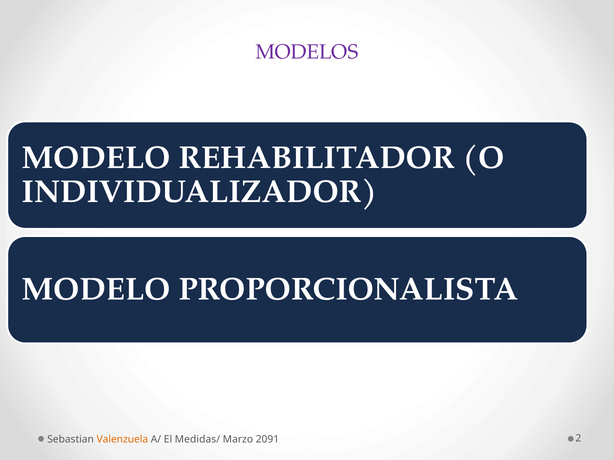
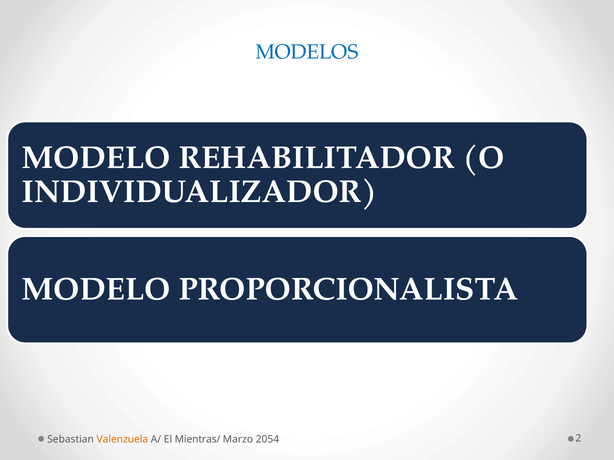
MODELOS colour: purple -> blue (307, 52)
Medidas/: Medidas/ -> Mientras/ (198, 440)
2091: 2091 -> 2054 (267, 440)
